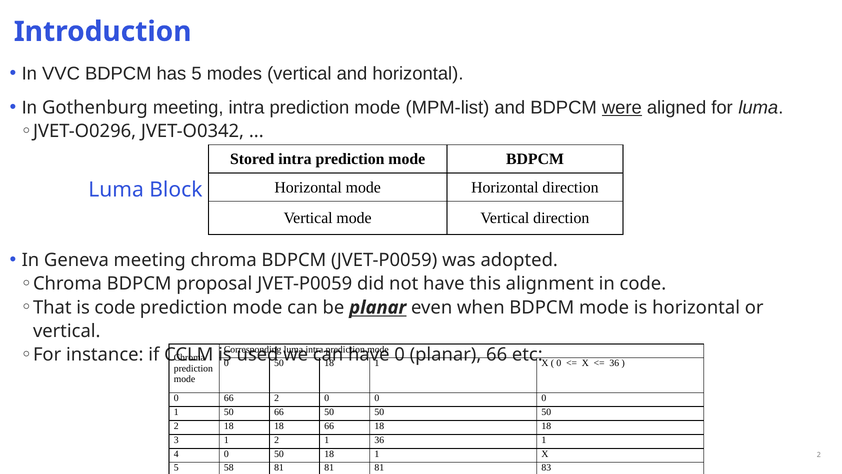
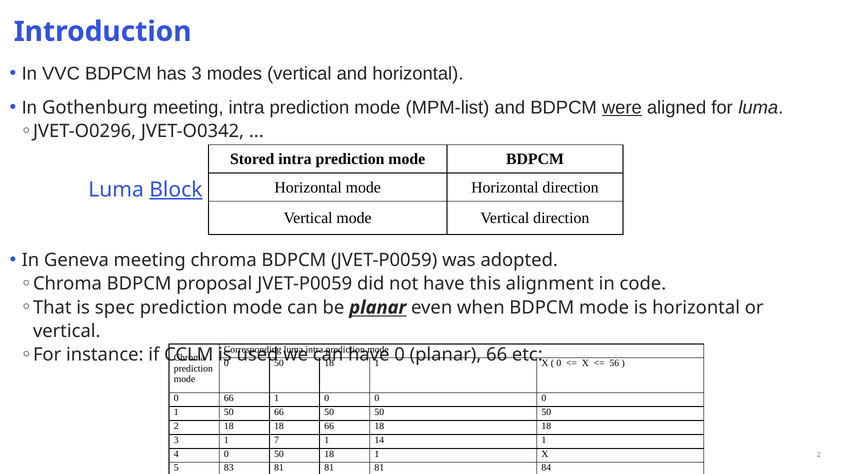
has 5: 5 -> 3 (197, 73)
Block underline: none -> present (176, 190)
is code: code -> spec (115, 307)
36: 36 -> 56 (614, 363)
66 2: 2 -> 1 (277, 398)
1 2: 2 -> 7 (277, 440)
1 36: 36 -> 14 (379, 440)
5 58: 58 -> 83 (229, 467)
81 83: 83 -> 84 (546, 467)
